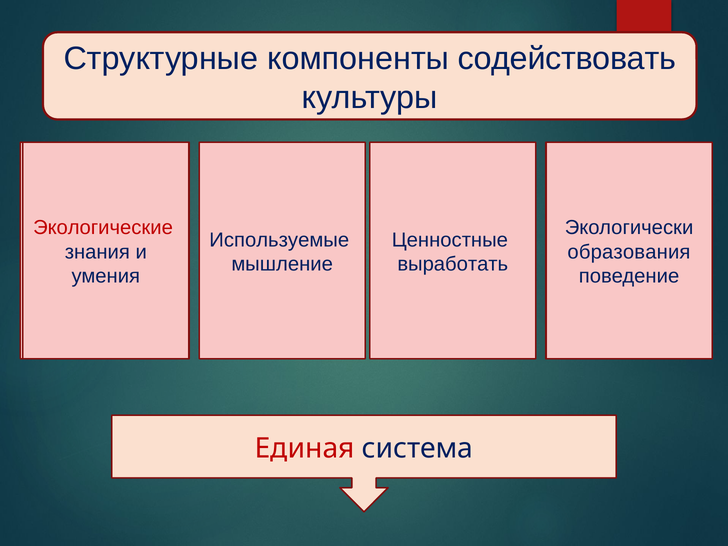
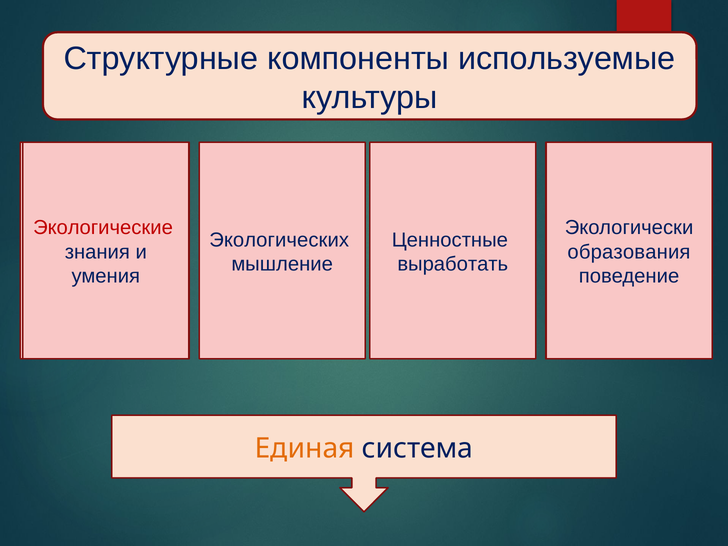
содействовать: содействовать -> используемые (567, 59)
Используемые: Используемые -> Экологических (279, 240)
Единая colour: red -> orange (305, 449)
